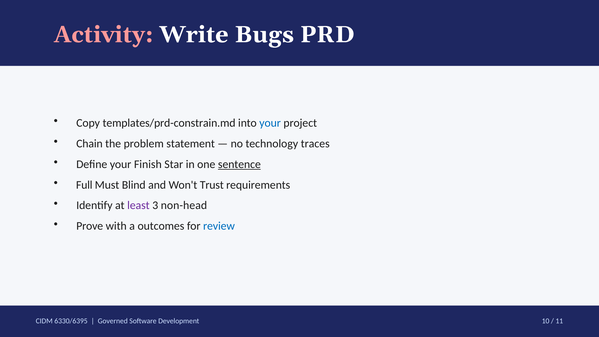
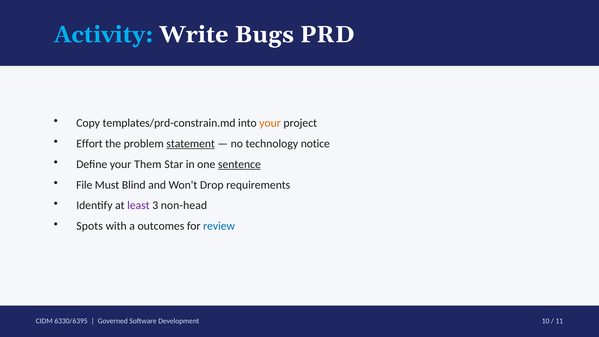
Activity colour: pink -> light blue (104, 35)
your colour: blue -> orange (270, 123)
Chain: Chain -> Effort (89, 144)
statement underline: none -> present (191, 144)
traces: traces -> notice (315, 144)
Finish: Finish -> Them (148, 164)
Full: Full -> File (84, 185)
Trust: Trust -> Drop (212, 185)
Prove: Prove -> Spots (90, 226)
